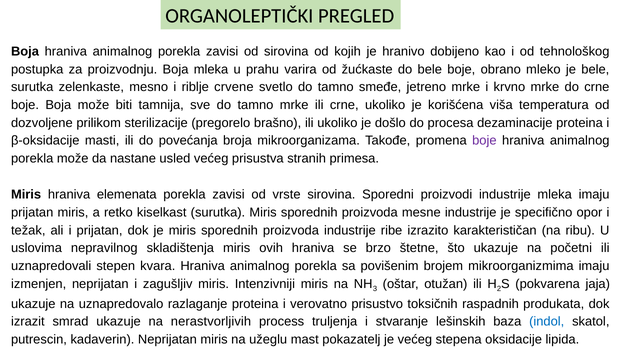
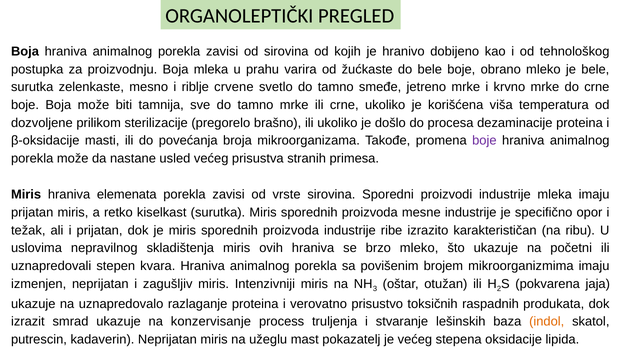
brzo štetne: štetne -> mleko (419, 248)
nerastvorljivih: nerastvorljivih -> konzervisanje (211, 322)
indol colour: blue -> orange (547, 322)
